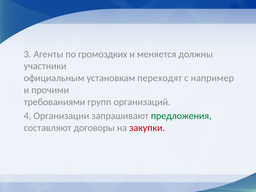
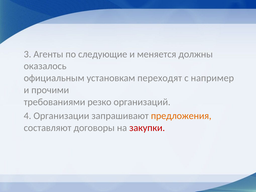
громоздких: громоздких -> следующие (103, 54)
участники: участники -> оказалось (45, 66)
групп: групп -> резко (99, 102)
предложения colour: green -> orange (181, 116)
